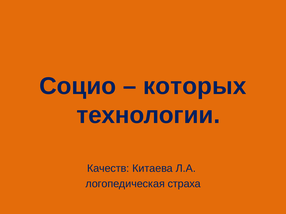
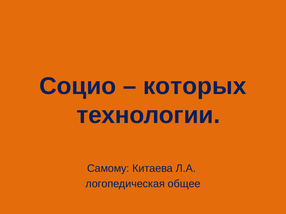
Качеств: Качеств -> Самому (108, 169)
страха: страха -> общее (184, 184)
